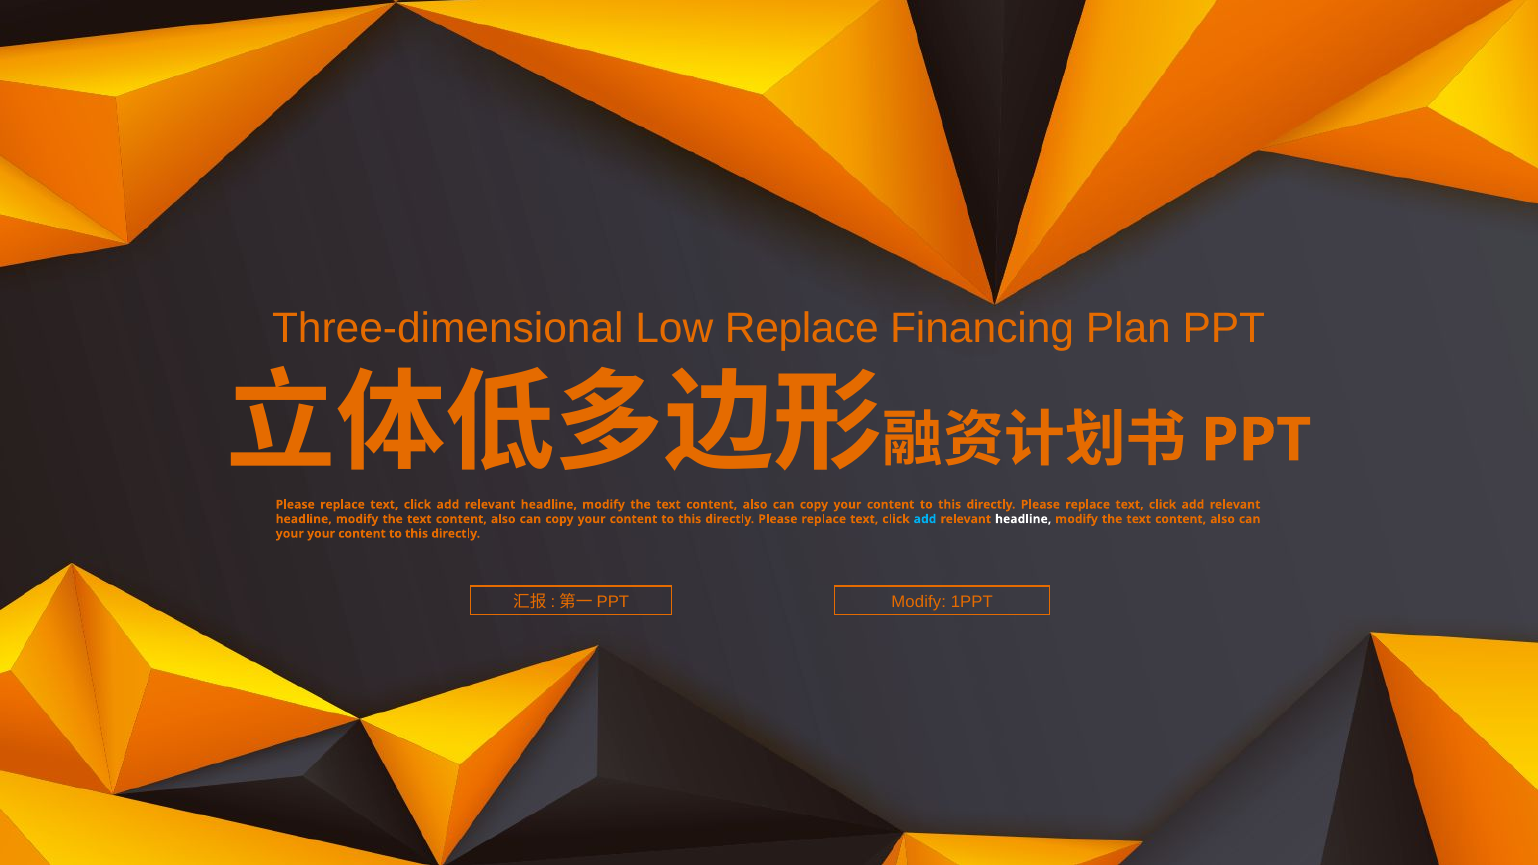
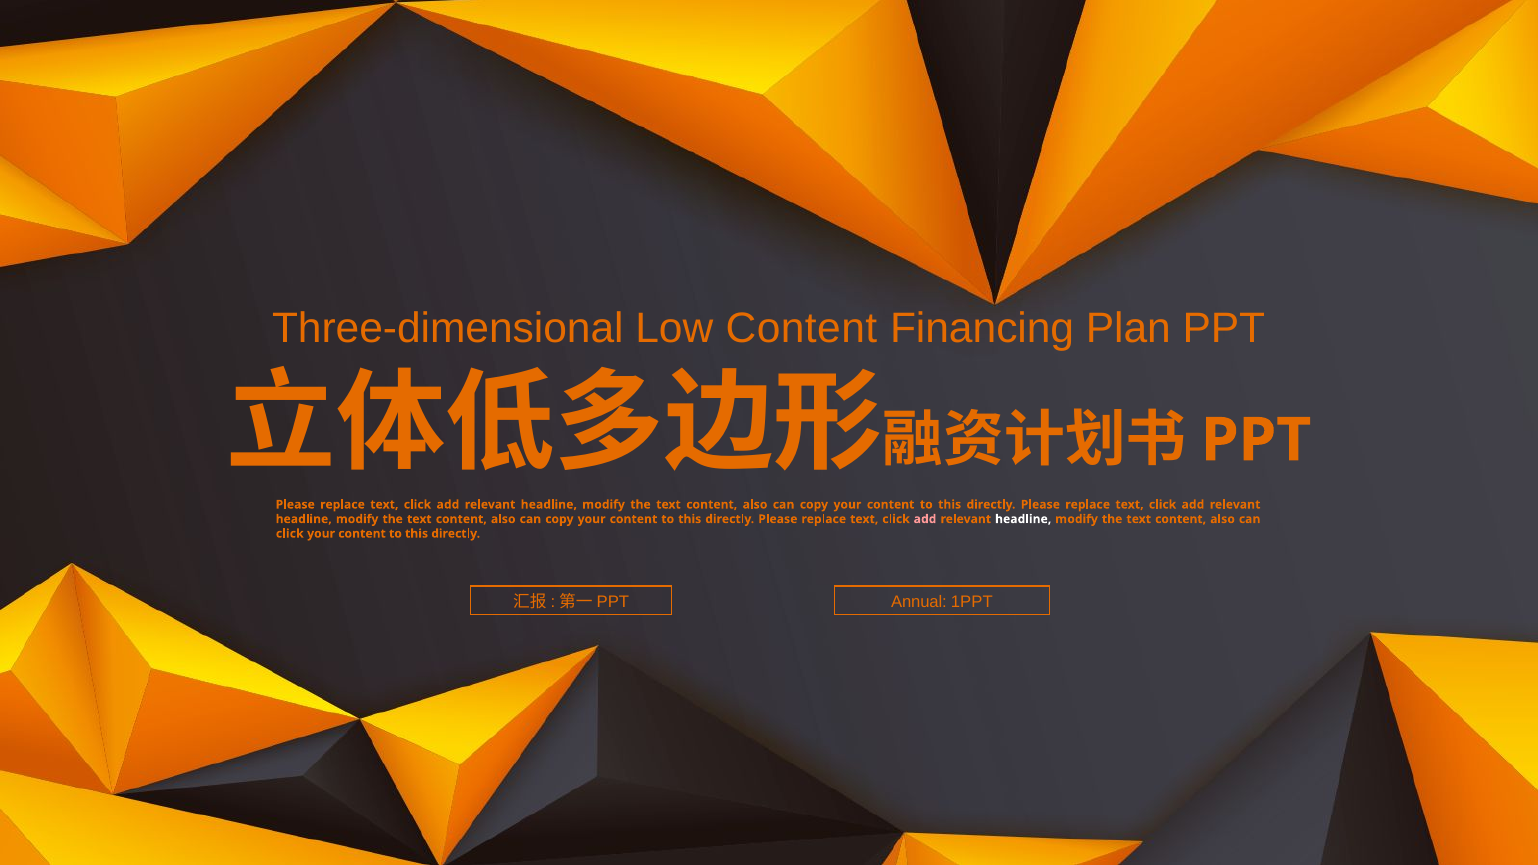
Low Replace: Replace -> Content (801, 328)
add colour: light blue -> pink (925, 519)
your: your -> click (290, 534)
Modify: Modify -> Annual (919, 602)
